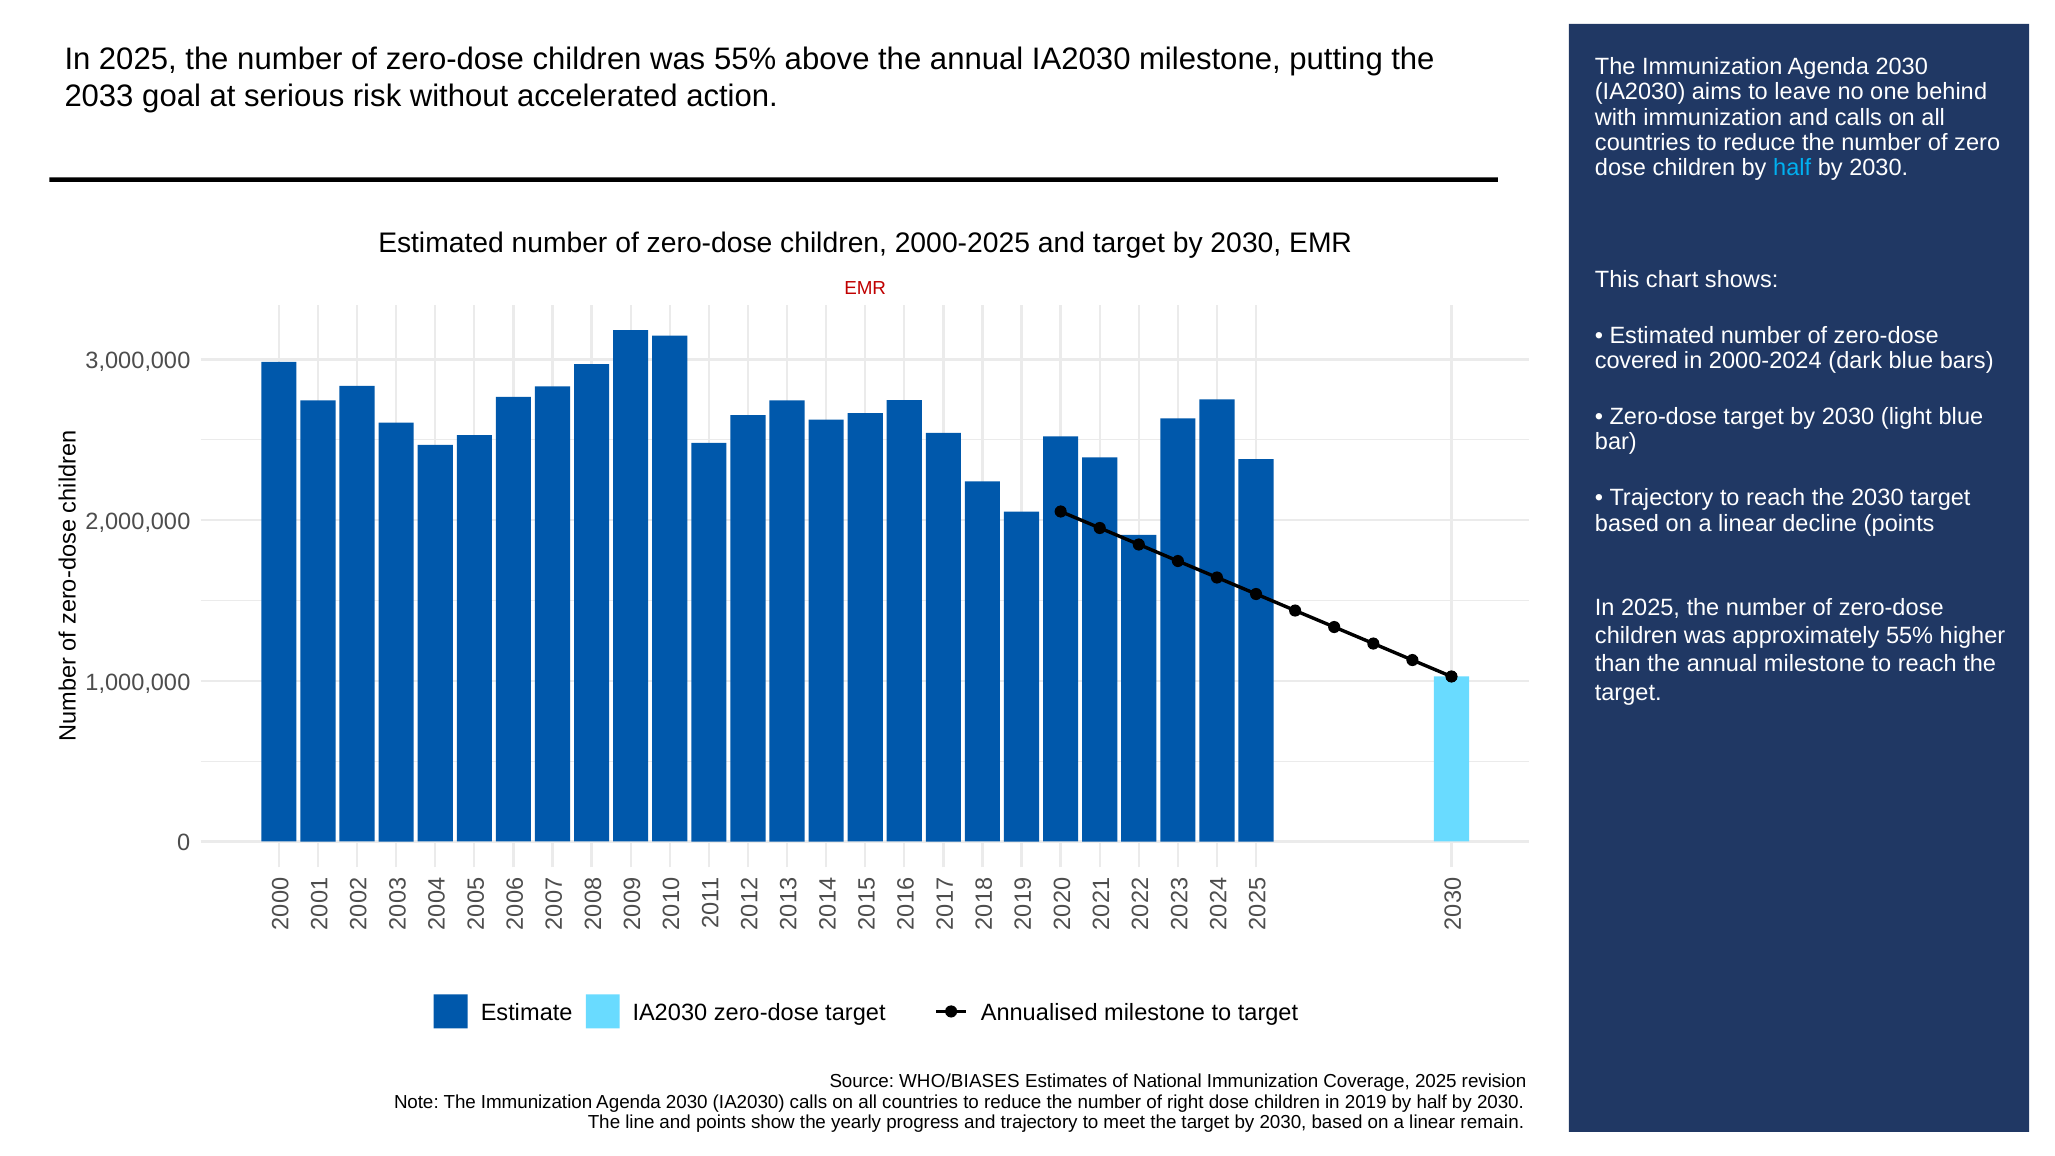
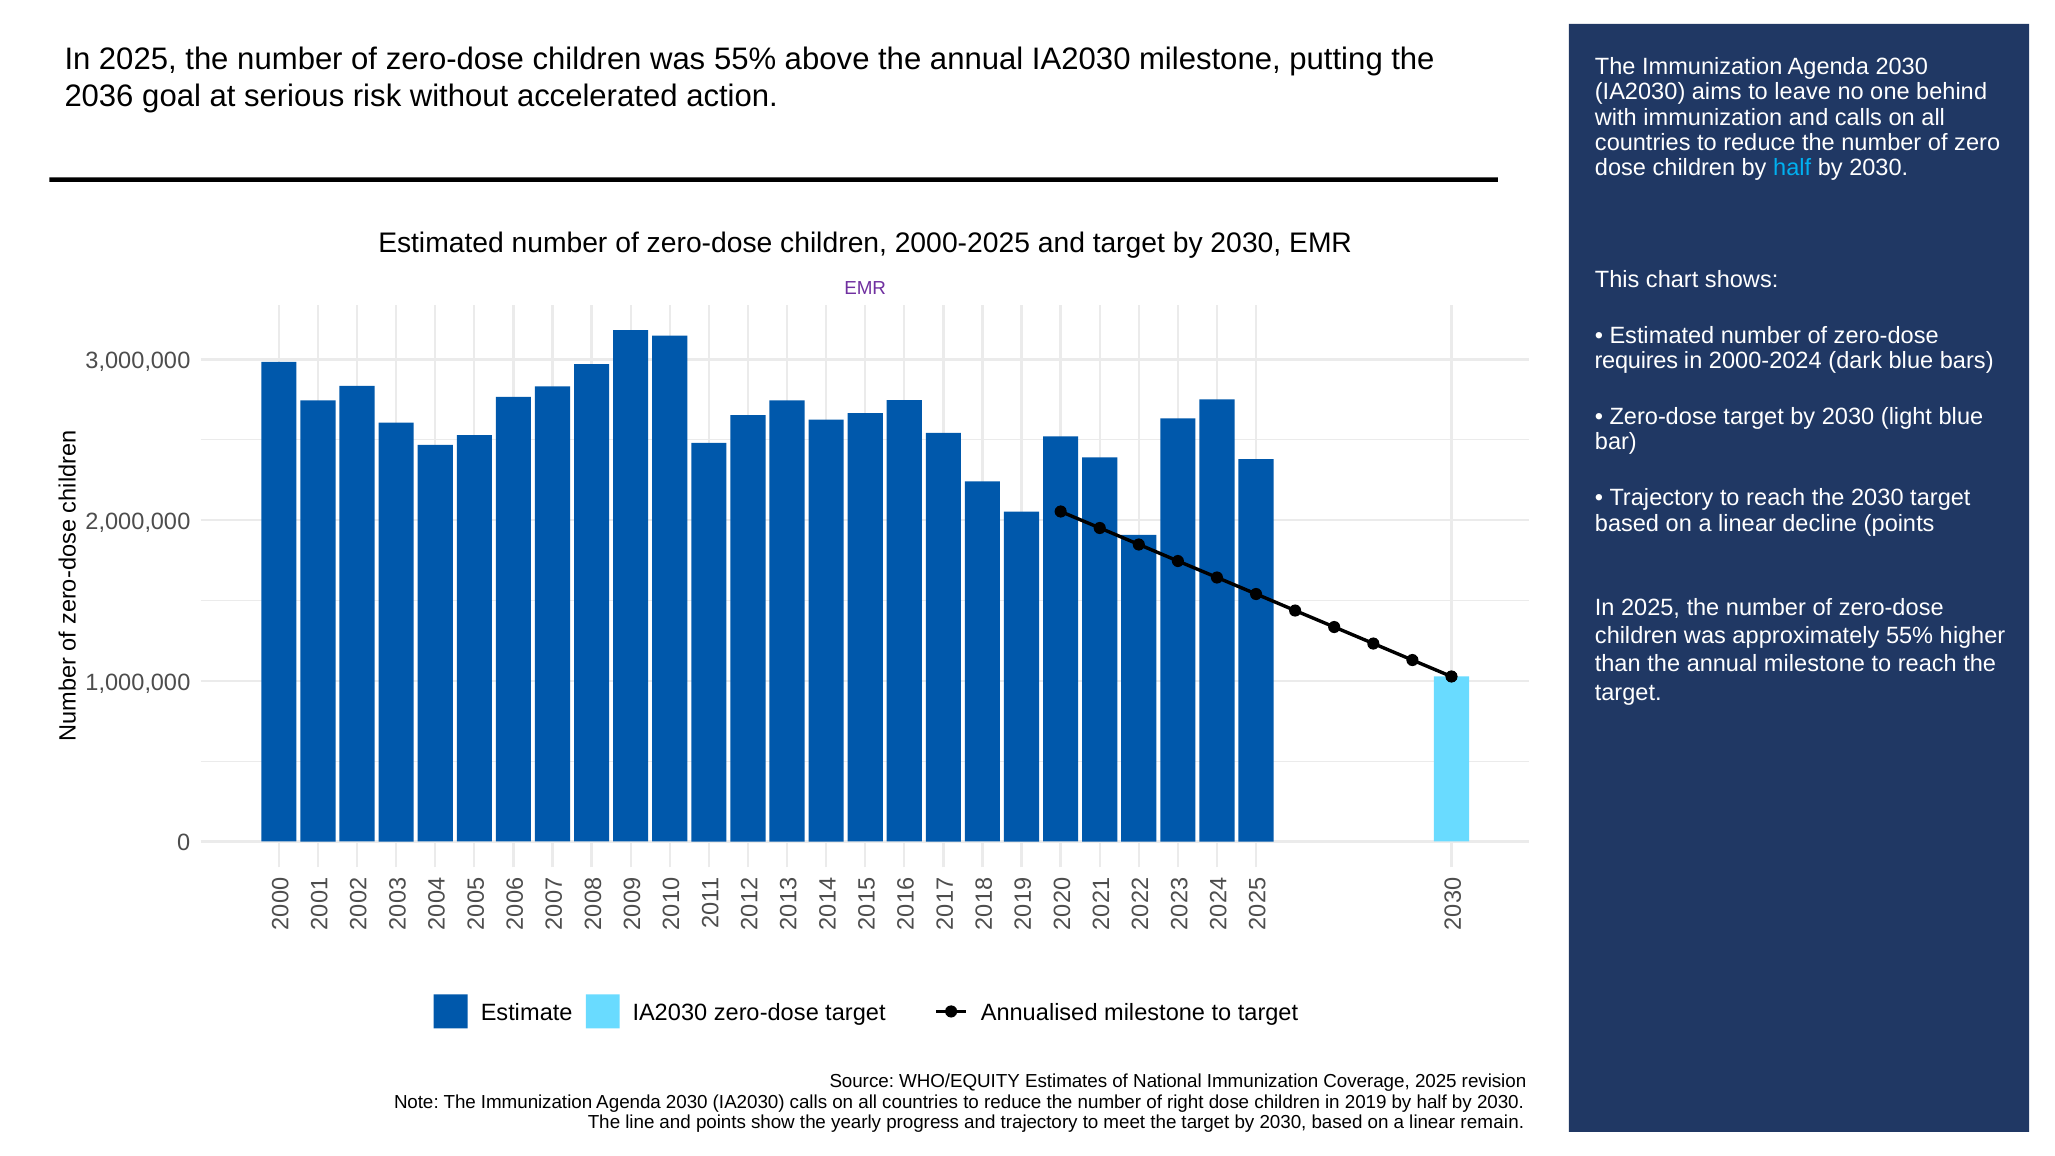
2033: 2033 -> 2036 (99, 96)
EMR colour: red -> purple (865, 288)
covered: covered -> requires (1636, 361)
WHO/BIASES: WHO/BIASES -> WHO/EQUITY (959, 1082)
